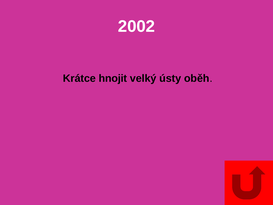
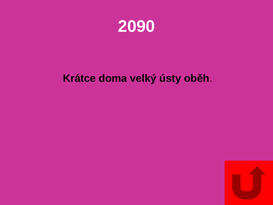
2002: 2002 -> 2090 (136, 26)
hnojit: hnojit -> doma (113, 78)
